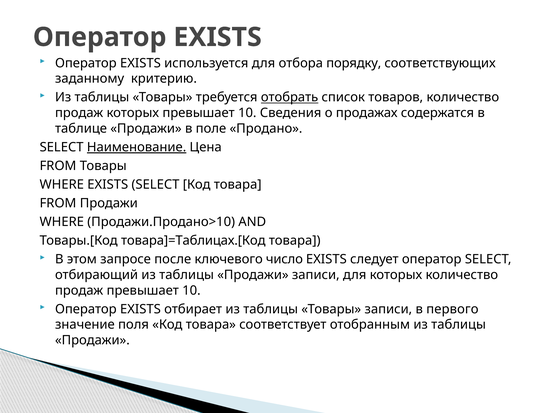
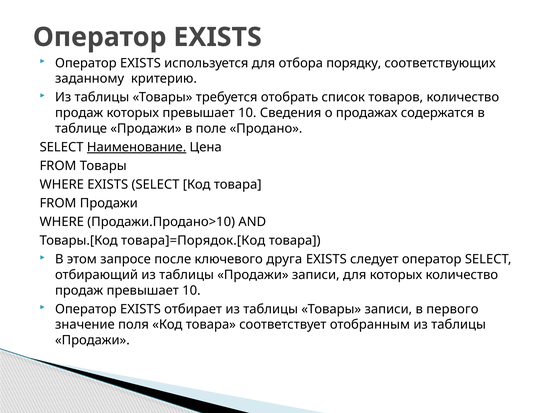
отобрать underline: present -> none (290, 97)
товара]=Таблицах.[Код: товара]=Таблицах.[Код -> товара]=Порядок.[Код (193, 241)
число: число -> друга (284, 259)
